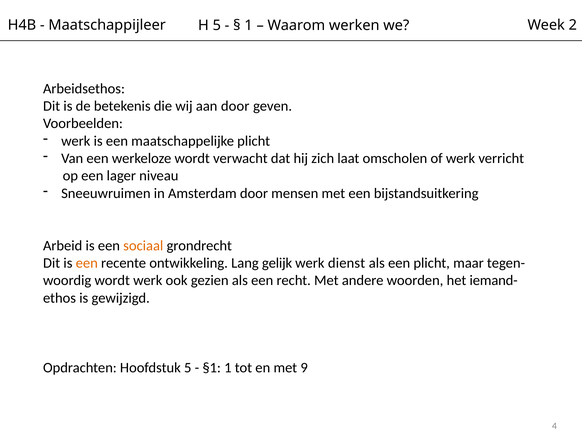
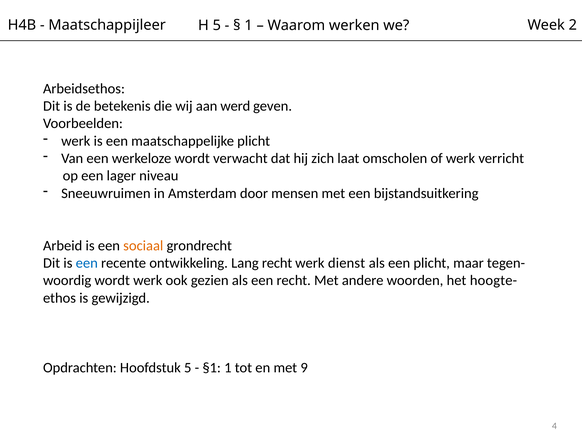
aan door: door -> werd (235, 106)
een colour: orange -> blue (87, 263)
Lang gelijk: gelijk -> recht (277, 263)
iemand-: iemand- -> hoogte- (493, 281)
